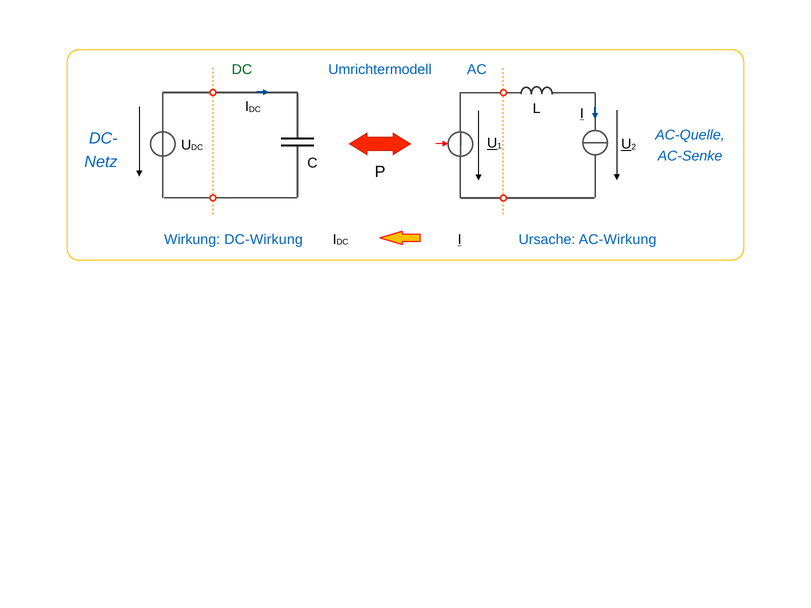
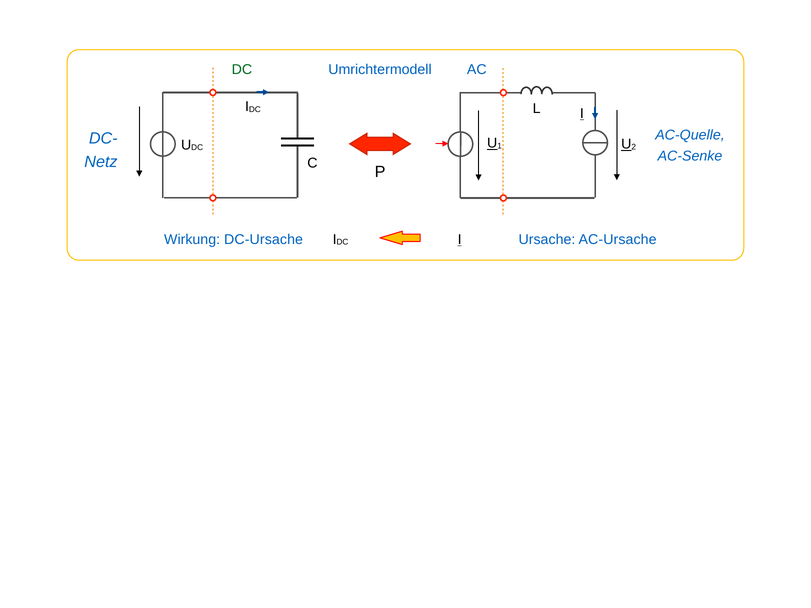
DC-Wirkung: DC-Wirkung -> DC-Ursache (264, 240)
AC-Wirkung: AC-Wirkung -> AC-Ursache (618, 240)
